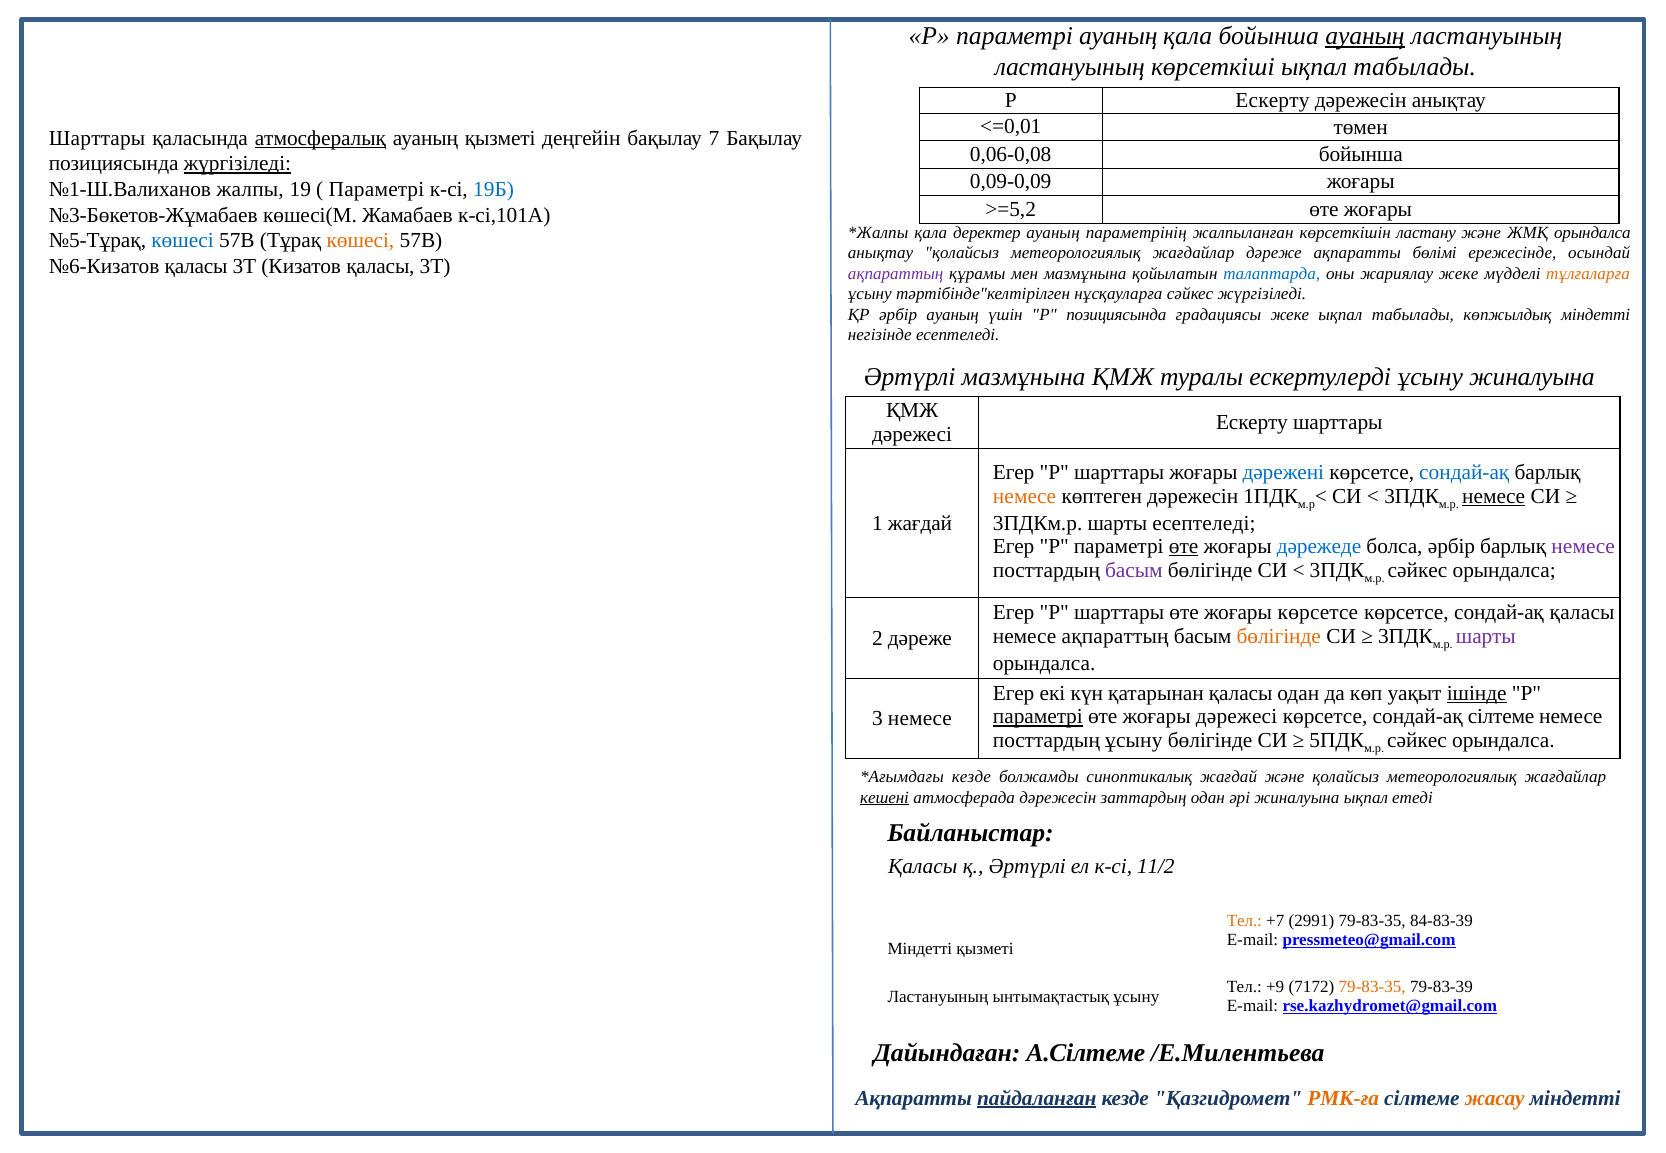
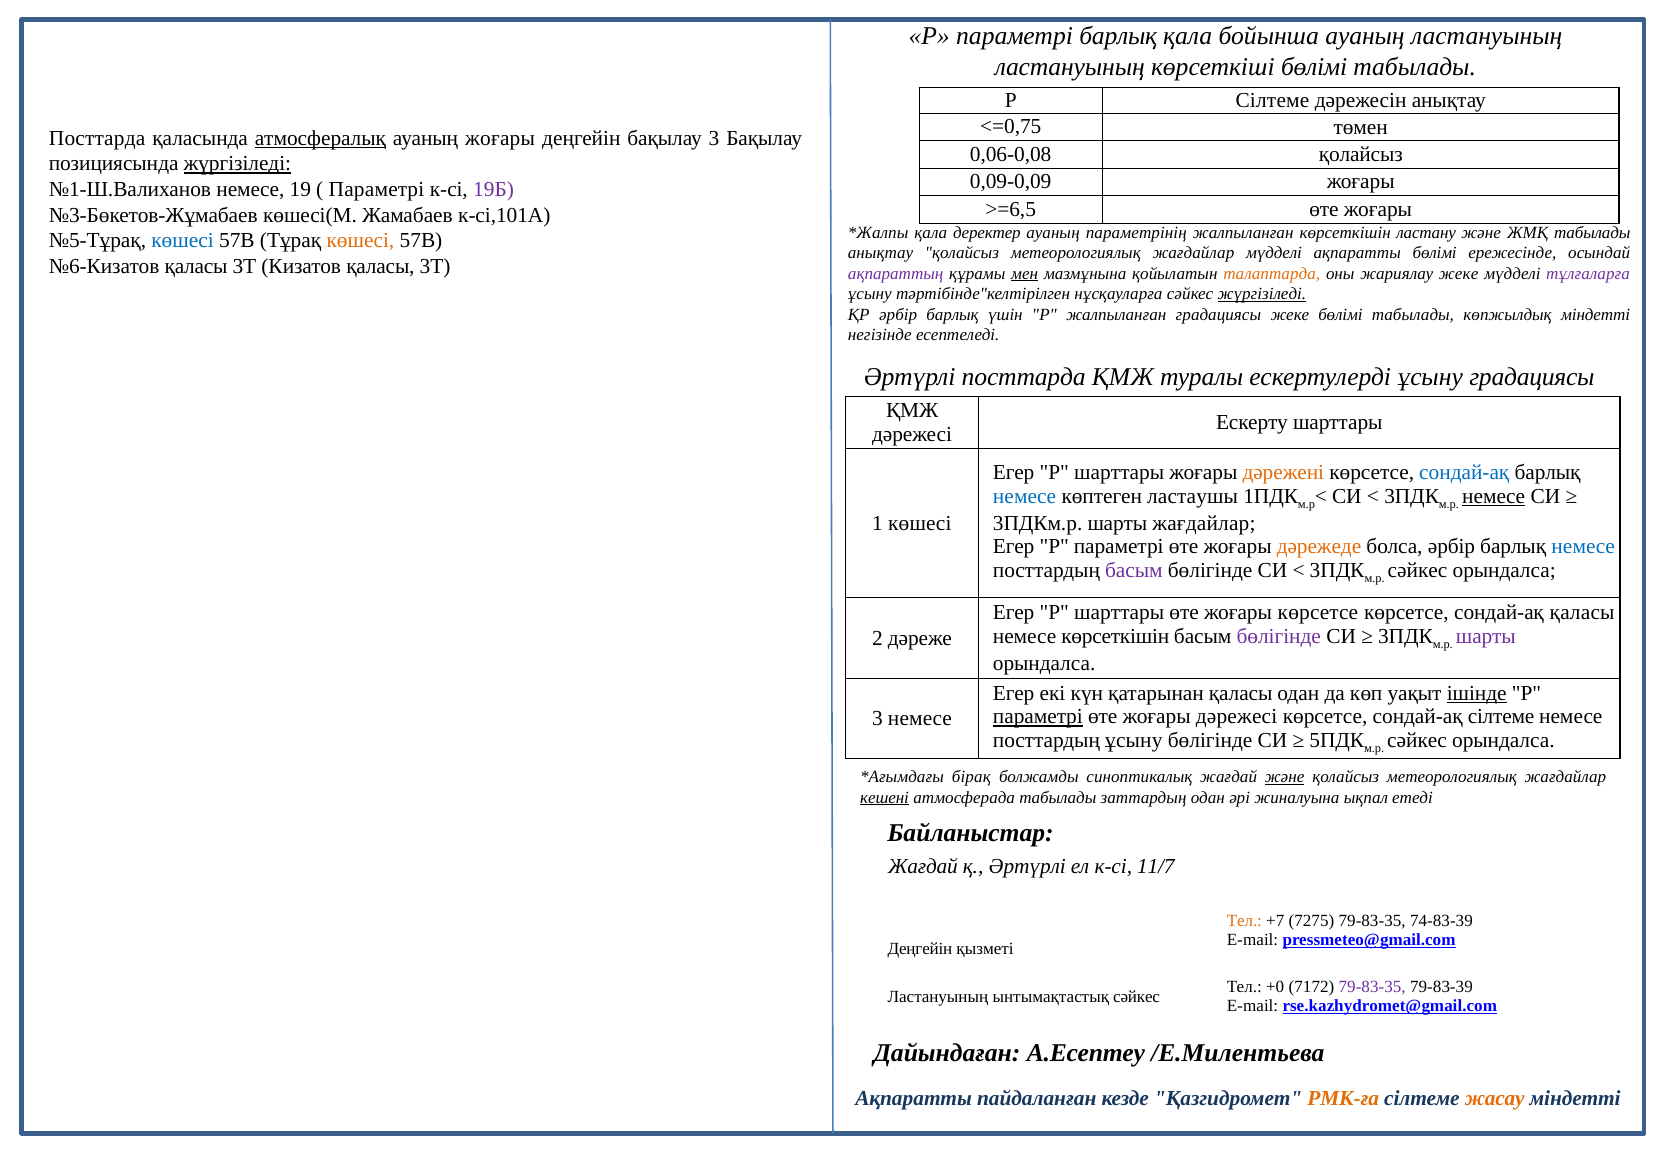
параметрі ауаның: ауаның -> барлық (1118, 36)
ауаның underline: present -> none (1365, 36)
көрсеткіші ықпал: ықпал -> бөлімі (1314, 67)
Р Ескерту: Ескерту -> Сілтеме (1272, 100)
<=0,01: <=0,01 -> <=0,75 (1011, 127)
Шарттары: Шарттары -> Посттарда (97, 138)
ауаның қызметі: қызметі -> жоғары (500, 138)
бақылау 7: 7 -> 3 (714, 138)
0,06-0,08 бойынша: бойынша -> қолайсыз (1361, 154)
№1-Ш.Валиханов жалпы: жалпы -> немесе (250, 190)
19Б colour: blue -> purple (494, 190)
>=5,2: >=5,2 -> >=6,5 (1011, 209)
ЖМҚ орындалса: орындалса -> табылады (1592, 233)
жағдайлар дәреже: дәреже -> мүдделі (1274, 253)
мен underline: none -> present (1025, 274)
талаптарда colour: blue -> orange (1272, 274)
тұлғаларға colour: orange -> purple (1588, 274)
жүргізіледі underline: none -> present (1262, 294)
ҚР әрбір ауаның: ауаның -> барлық (953, 315)
Р позициясында: позициясында -> жалпыланған (1116, 315)
жеке ықпал: ықпал -> бөлімі (1340, 315)
Әртүрлі мазмұнына: мазмұнына -> посттарда (1024, 377)
ұсыну жиналуына: жиналуына -> градациясы (1532, 377)
дәрежені colour: blue -> orange (1283, 473)
немесе colour: orange -> blue (1025, 496)
көптеген дәрежесін: дәрежесін -> ластаушы (1193, 496)
1 жағдай: жағдай -> көшесі (920, 523)
шарты есептеледі: есептеледі -> жағдайлар (1204, 523)
өте underline: present -> none (1184, 547)
дәрежеде colour: blue -> orange (1319, 547)
немесе colour: purple -> blue (1583, 547)
немесе ақпараттың: ақпараттың -> көрсеткішін (1115, 636)
бөлігінде colour: orange -> purple (1279, 636)
кезде: кезде -> бірақ (971, 777)
және underline: none -> present (1285, 777)
атмосферада дәрежесін: дәрежесін -> табылады (1058, 798)
Қаласы: Қаласы -> Жағдай (923, 867)
11/2: 11/2 -> 11/7 (1156, 867)
2991: 2991 -> 7275 (1311, 921)
84-83-39: 84-83-39 -> 74-83-39 (1441, 921)
Міндетті: Міндетті -> Деңгейін (920, 949)
+9: +9 -> +0 (1275, 987)
79-83-35 colour: orange -> purple (1372, 987)
ынтымақтастық ұсыну: ұсыну -> сәйкес (1137, 997)
А.Сілтеме: А.Сілтеме -> А.Есептеу (1086, 1054)
пайдаланған underline: present -> none (1037, 1098)
